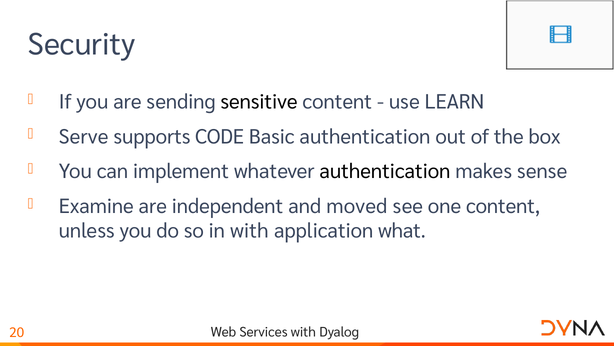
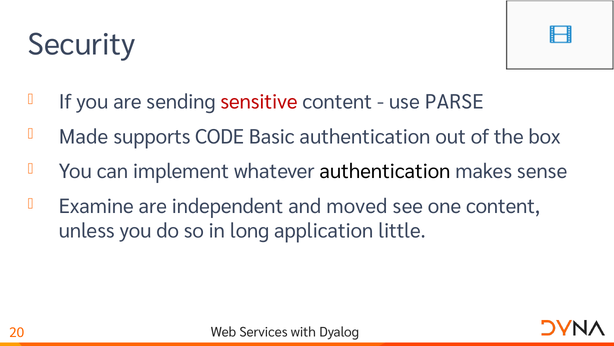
sensitive colour: black -> red (259, 102)
LEARN: LEARN -> PARSE (454, 102)
Serve: Serve -> Made (84, 137)
in with: with -> long (250, 231)
what: what -> little (402, 231)
